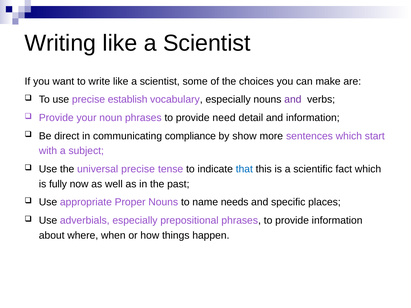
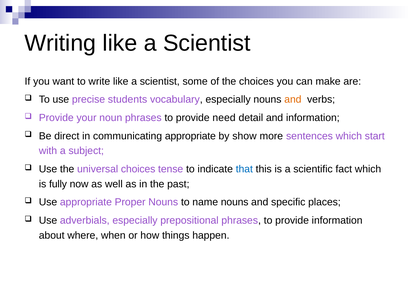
establish: establish -> students (128, 100)
and colour: purple -> orange (293, 100)
communicating compliance: compliance -> appropriate (190, 136)
universal precise: precise -> choices (138, 169)
name needs: needs -> nouns (235, 202)
